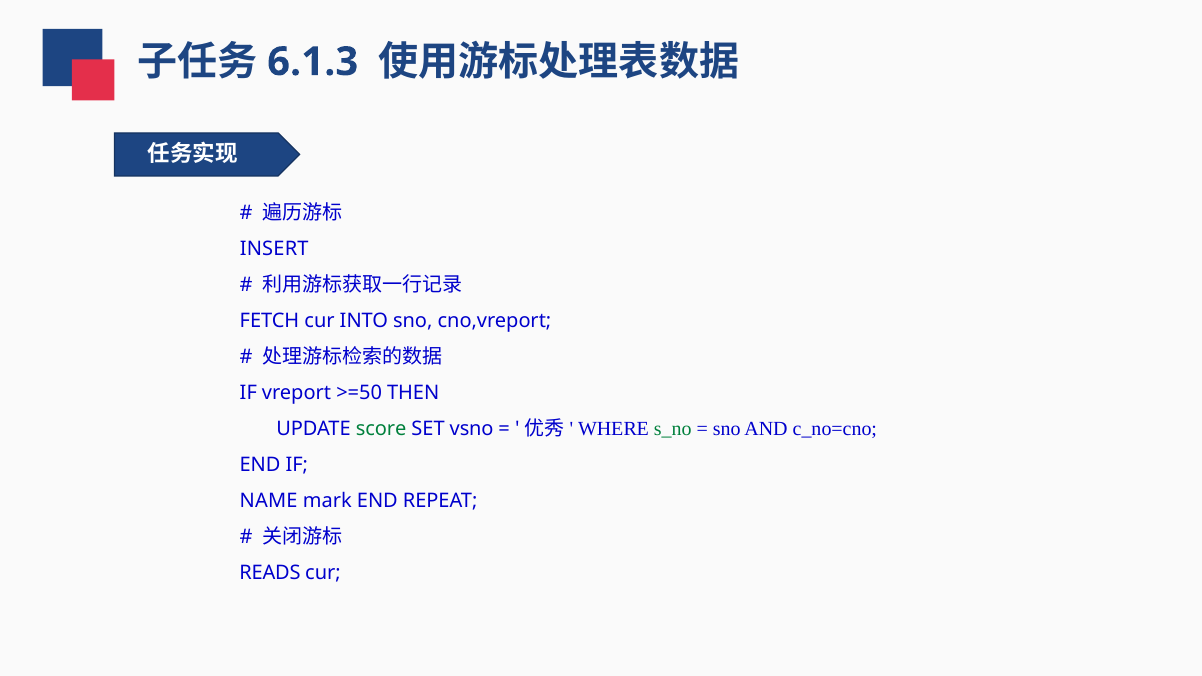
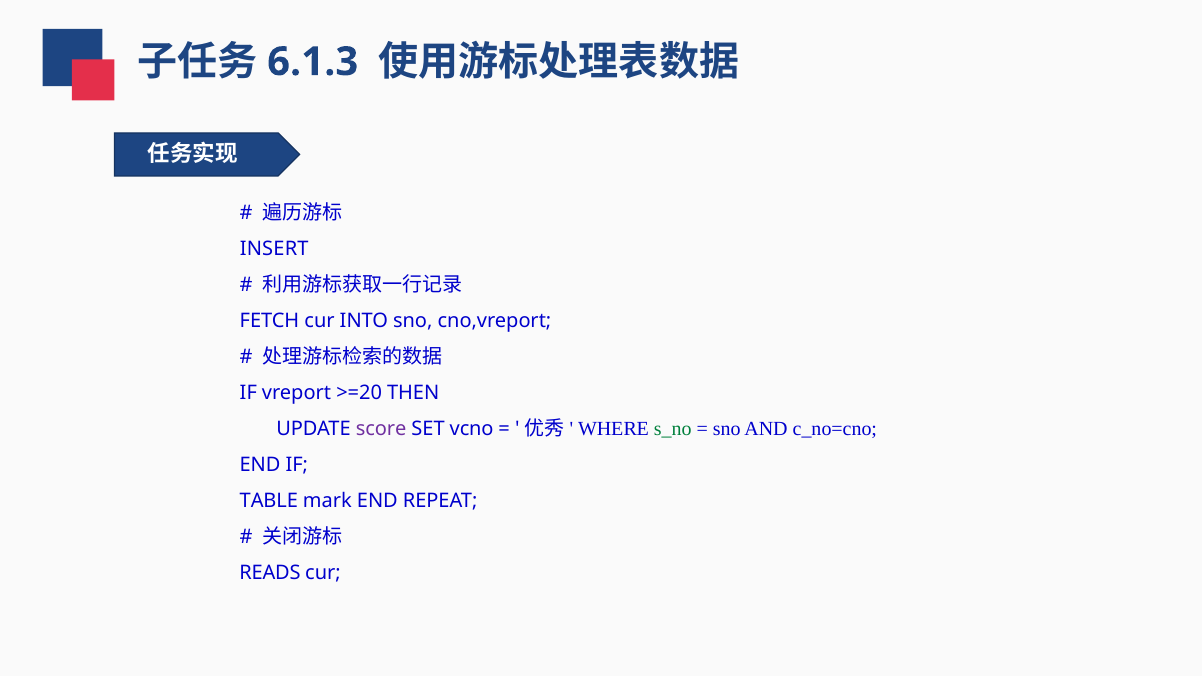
>=50: >=50 -> >=20 (359, 393)
score colour: green -> purple (381, 429)
vsno: vsno -> vcno (472, 429)
NAME: NAME -> TABLE (269, 501)
